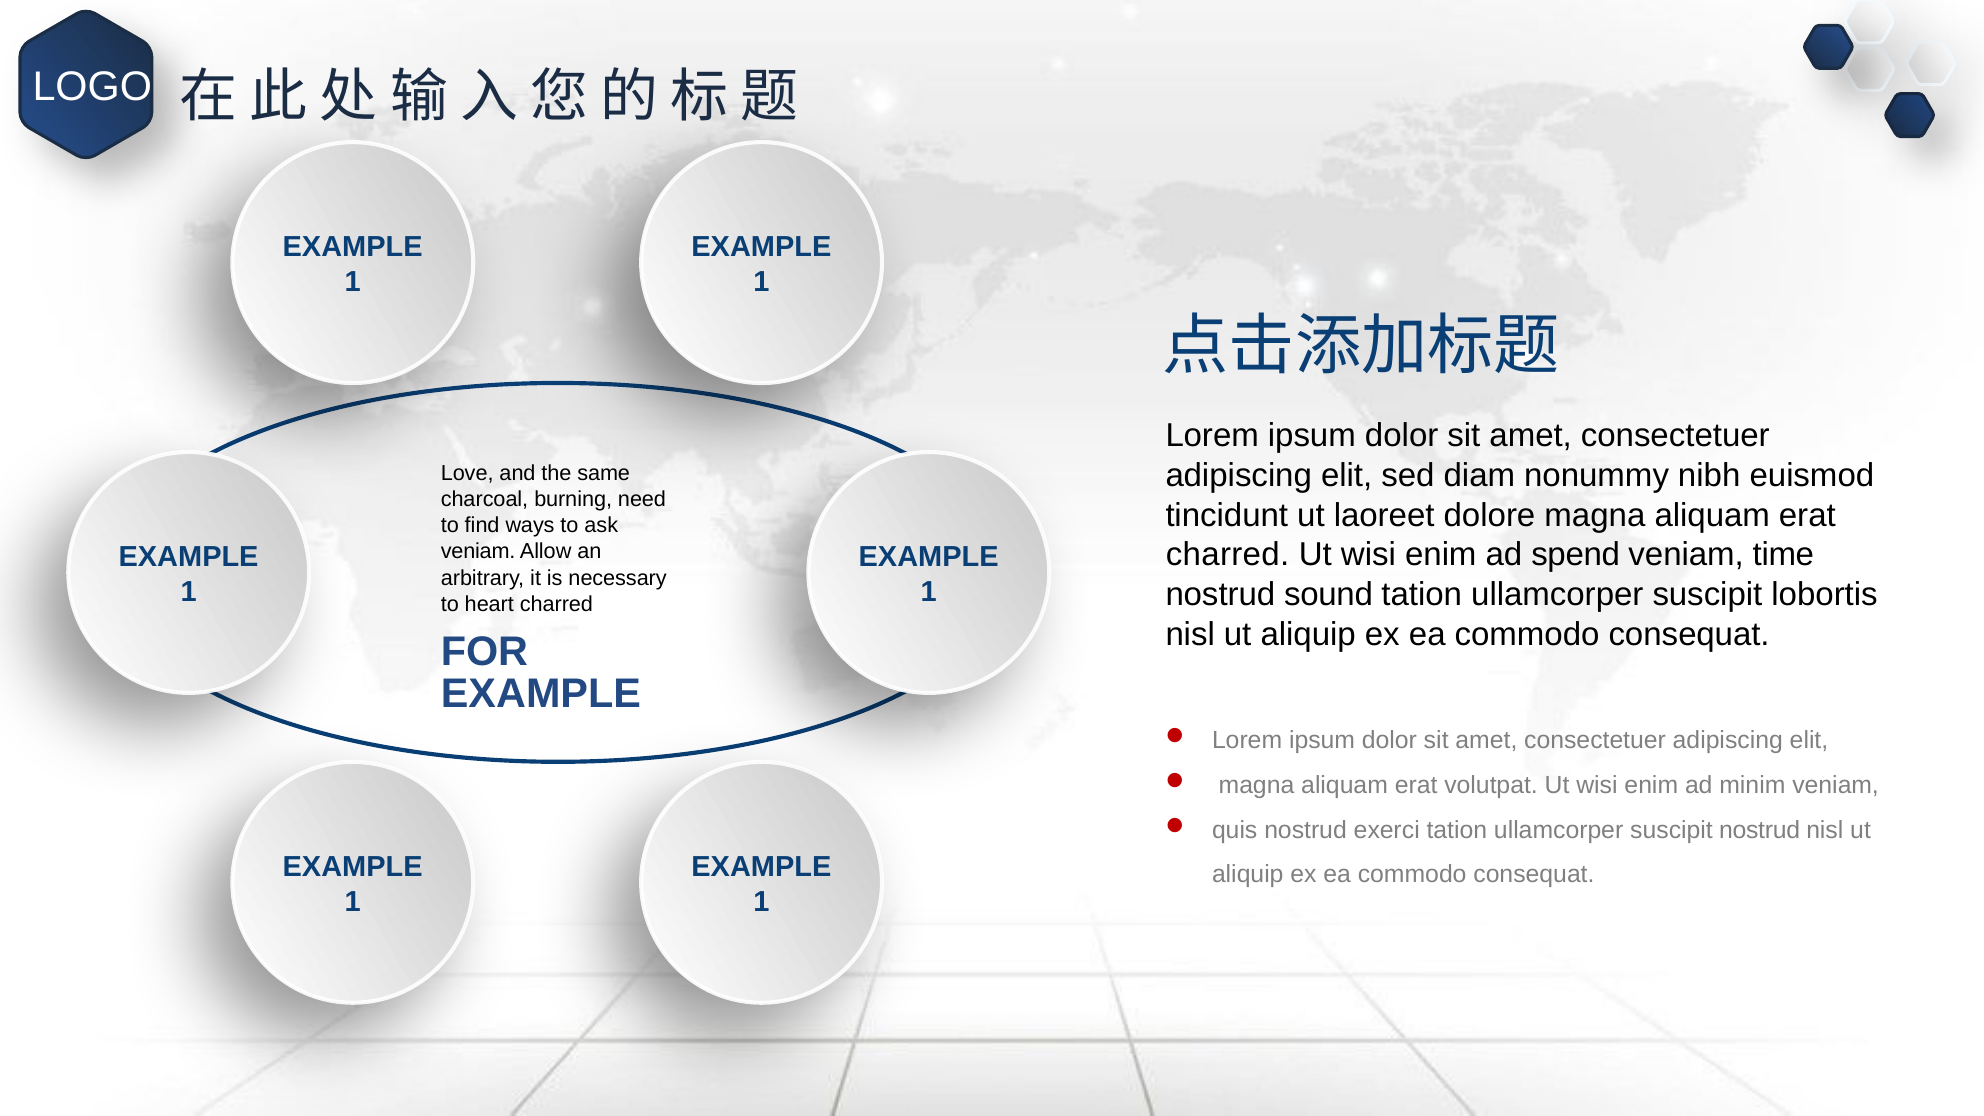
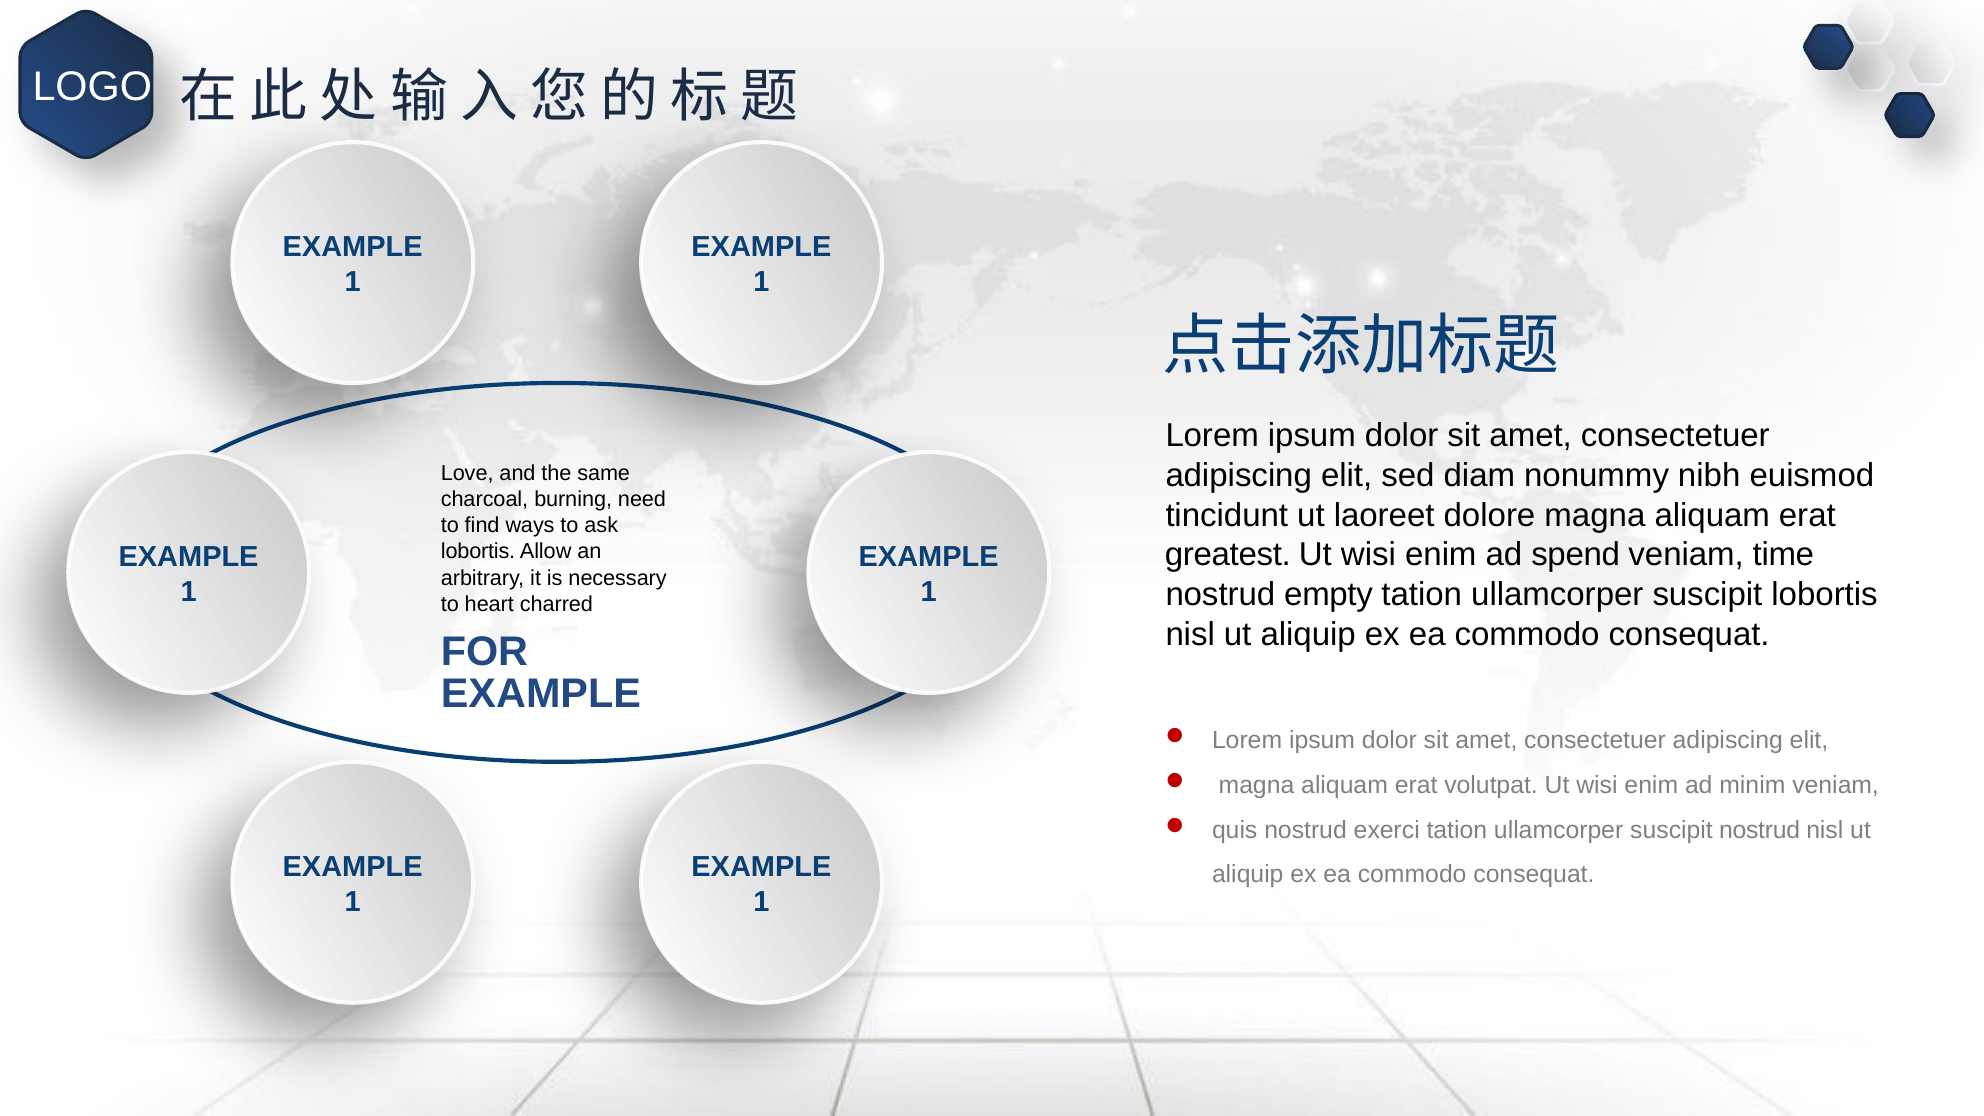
charred: charred -> greatest (1228, 555)
veniam: veniam -> lobortis (478, 552)
sound: sound -> empty (1329, 595)
